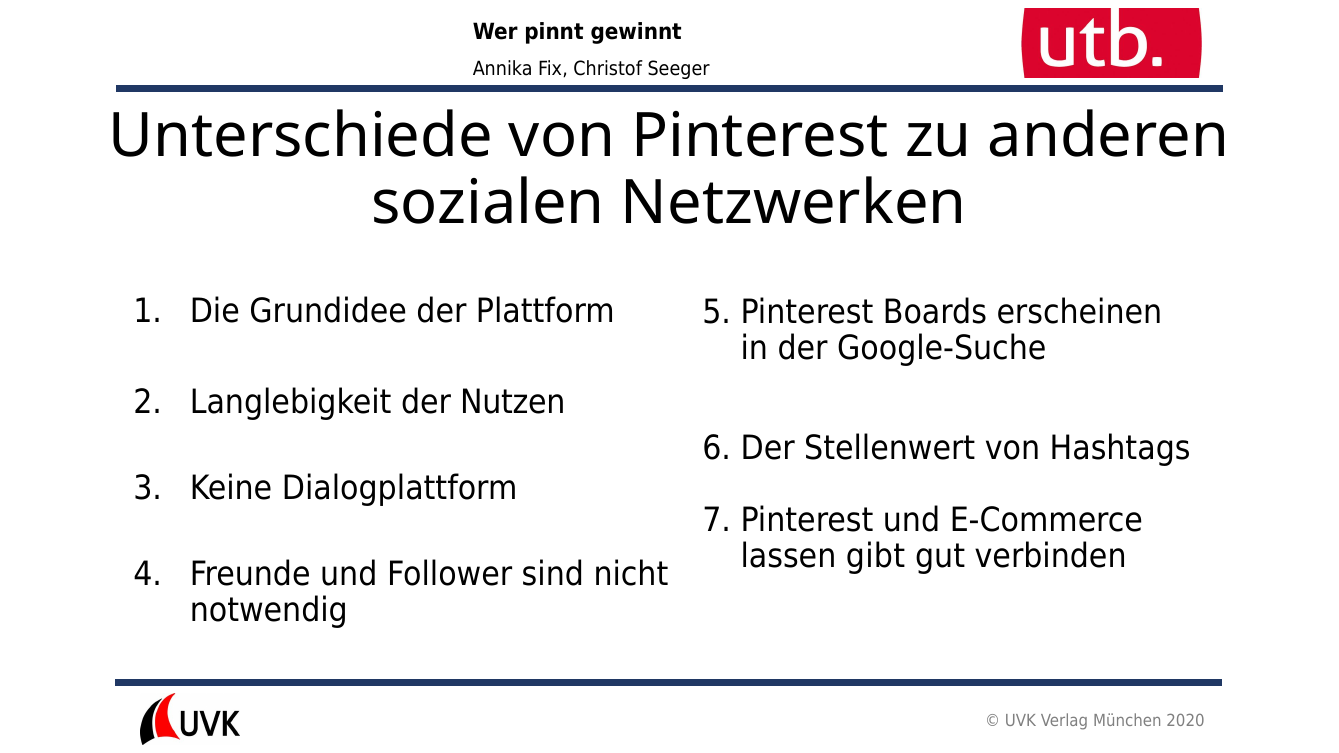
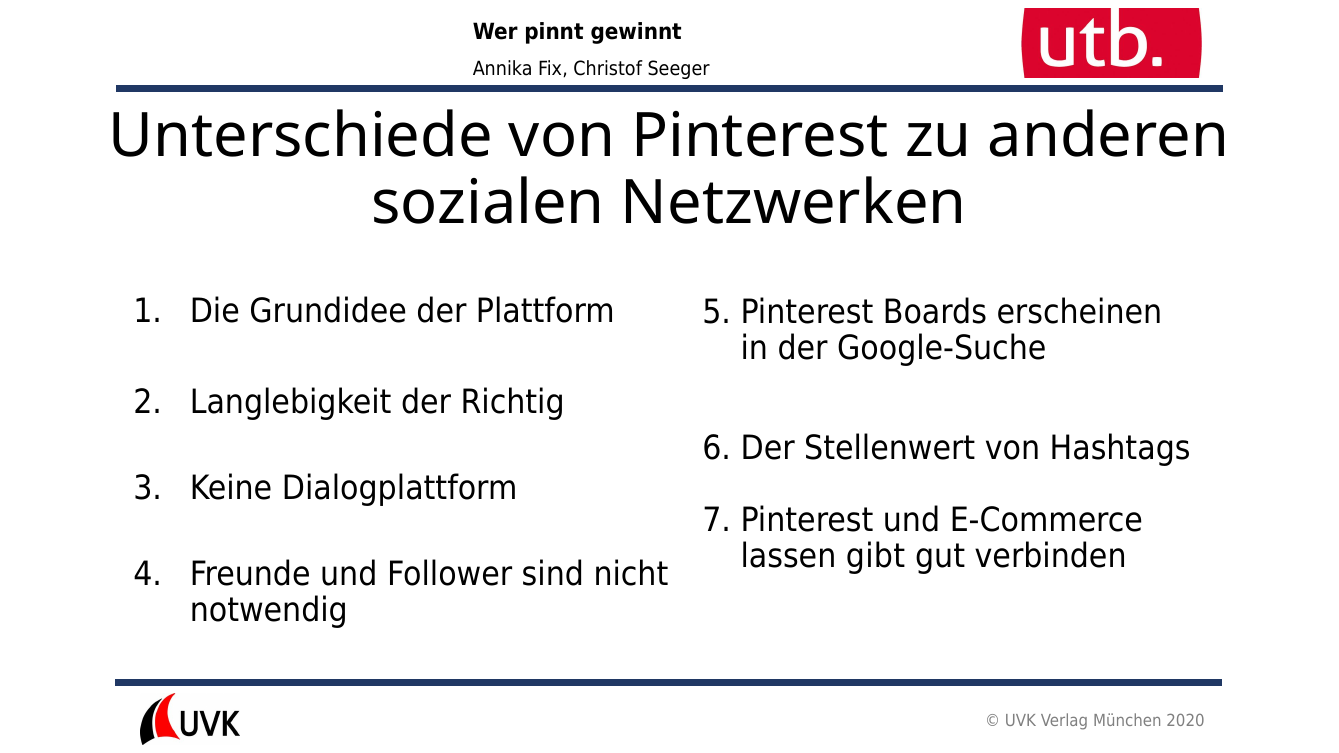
Nutzen: Nutzen -> Richtig (513, 402)
